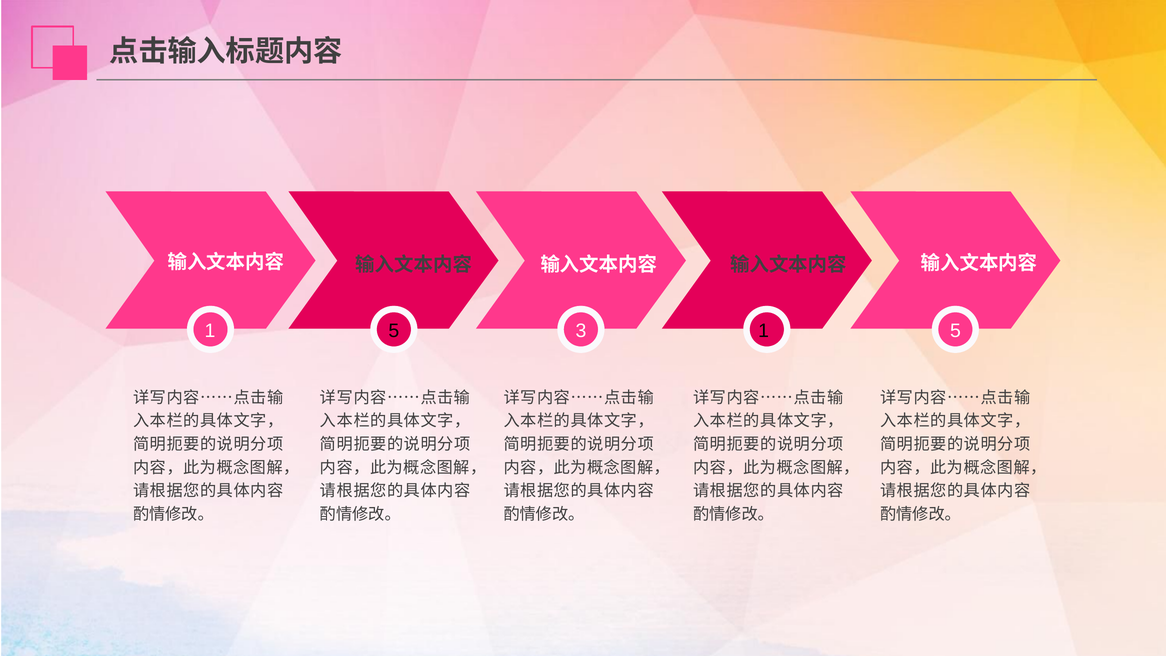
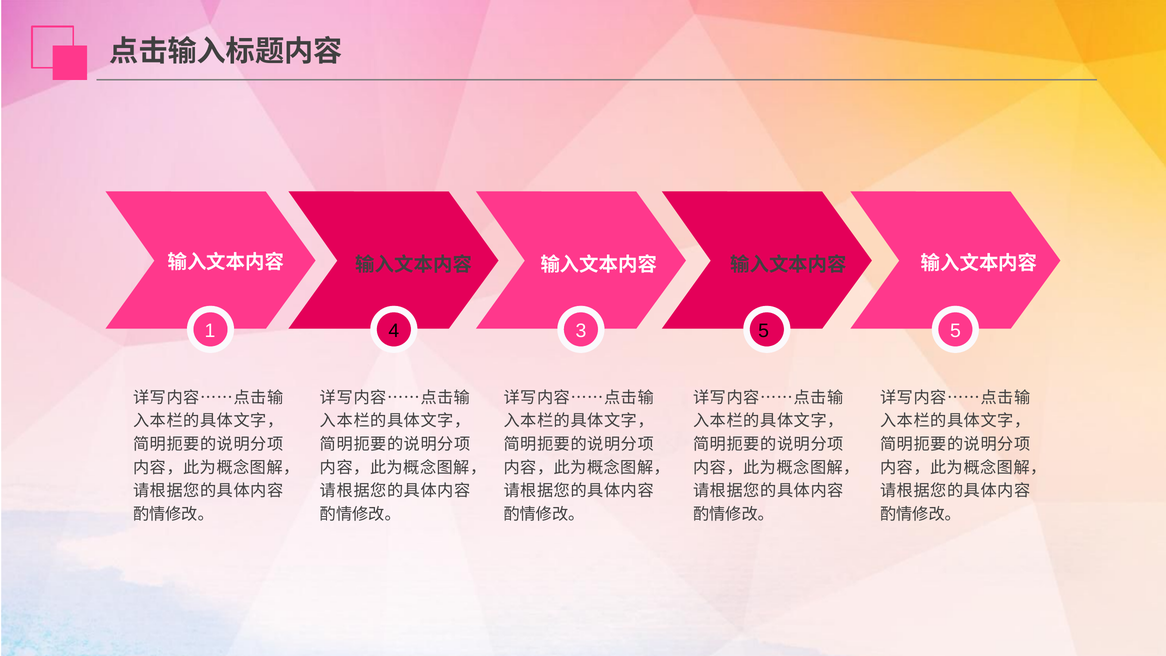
5: 5 -> 4 (394, 331)
3 1: 1 -> 5 (764, 331)
